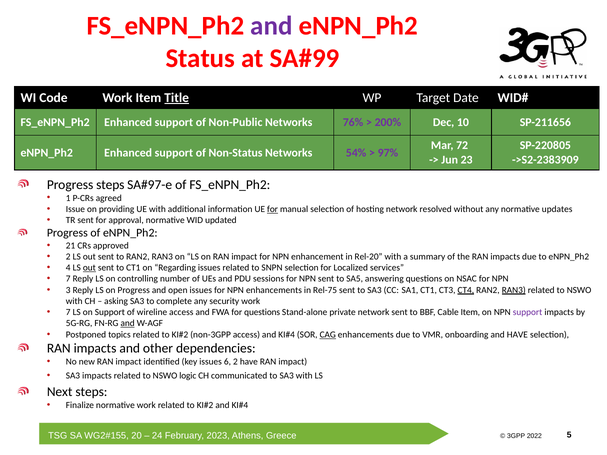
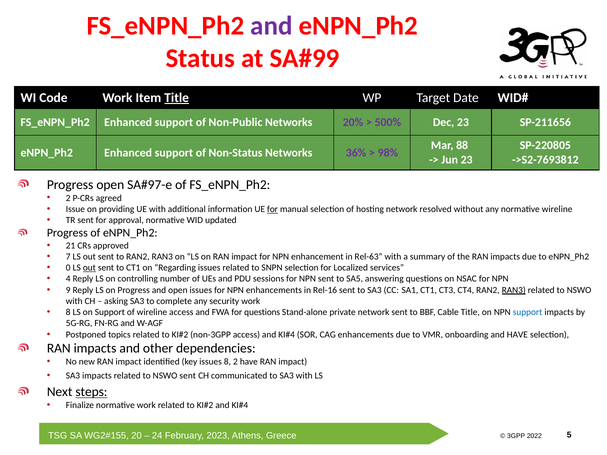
76%: 76% -> 20% (353, 122)
200%: 200% -> 500% (388, 122)
Dec 10: 10 -> 23 (463, 122)
72: 72 -> 88 (462, 146)
54%: 54% -> 36% (356, 153)
97%: 97% -> 98% (388, 153)
->S2-2383909: ->S2-2383909 -> ->S2-7693812 (545, 160)
Progress steps: steps -> open (110, 185)
1: 1 -> 2 (68, 198)
normative updates: updates -> wireline (557, 209)
2: 2 -> 7 (68, 257)
Rel-20: Rel-20 -> Rel-63 (369, 257)
4: 4 -> 0 (68, 268)
7: 7 -> 4 (68, 279)
3: 3 -> 9 (68, 290)
Rel-75: Rel-75 -> Rel-16 (325, 290)
CT4 underline: present -> none (466, 290)
7: 7 -> 8 (68, 312)
Cable Item: Item -> Title (470, 312)
support colour: purple -> blue (528, 312)
and underline: present -> none (128, 324)
CAG underline: present -> none (328, 335)
issues 6: 6 -> 8 (227, 362)
NSWO logic: logic -> sent (188, 376)
steps underline: none -> present (91, 392)
